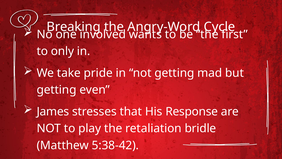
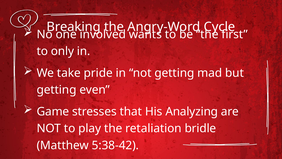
James: James -> Game (53, 111)
Response: Response -> Analyzing (192, 111)
